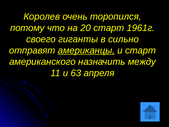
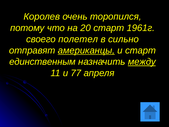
гиганты: гиганты -> полетел (78, 39)
американского: американского -> единственным (42, 62)
между underline: none -> present (142, 62)
63: 63 -> 77 (76, 73)
